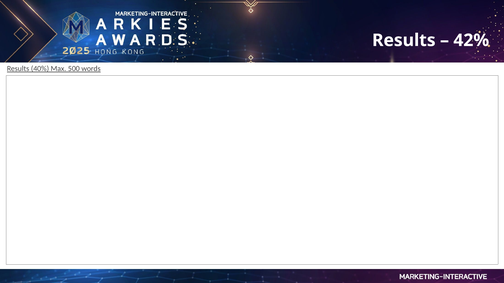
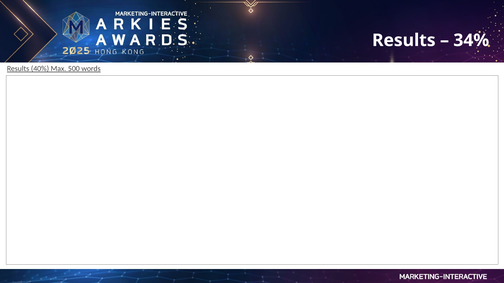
42%: 42% -> 34% (471, 40)
